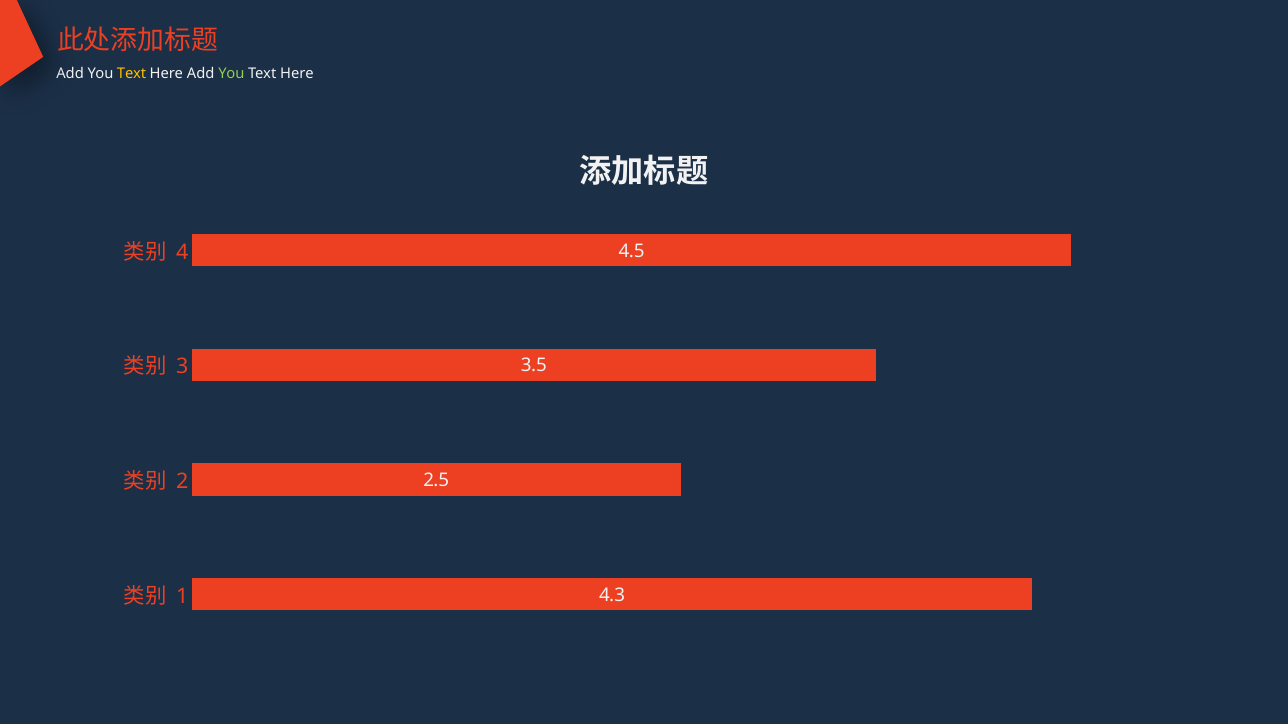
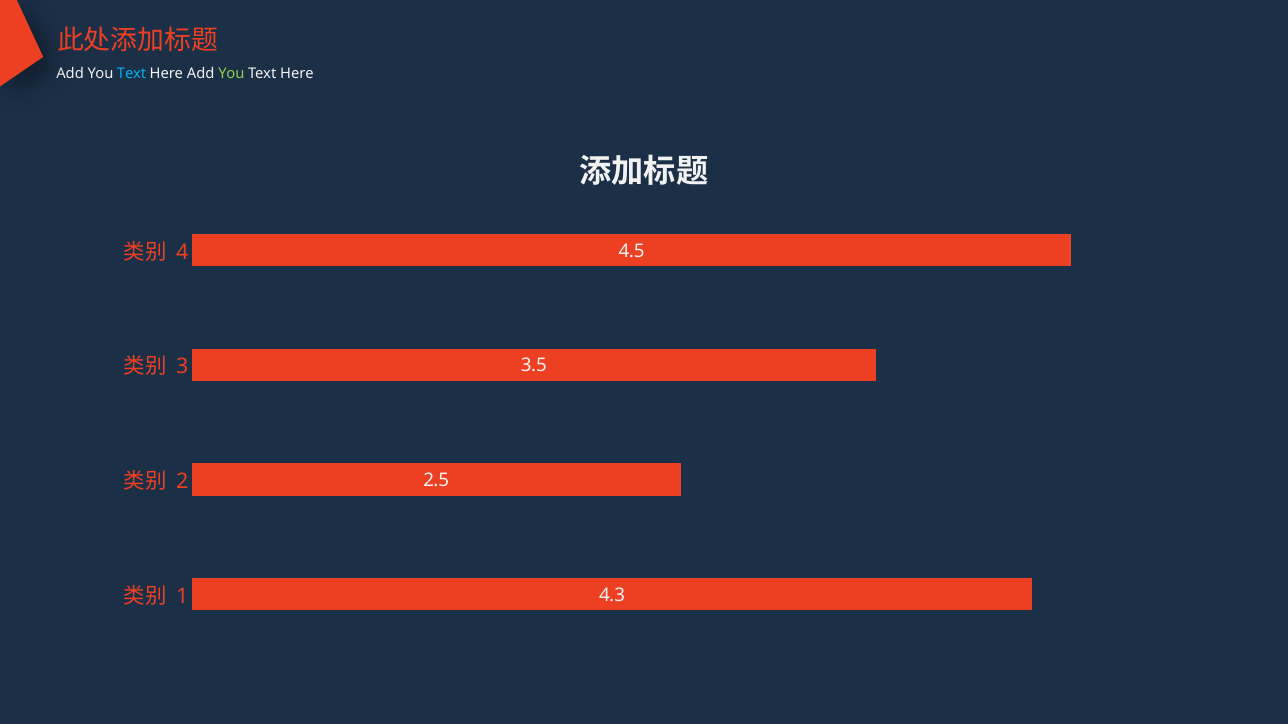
Text colour: yellow -> light blue (132, 74)
